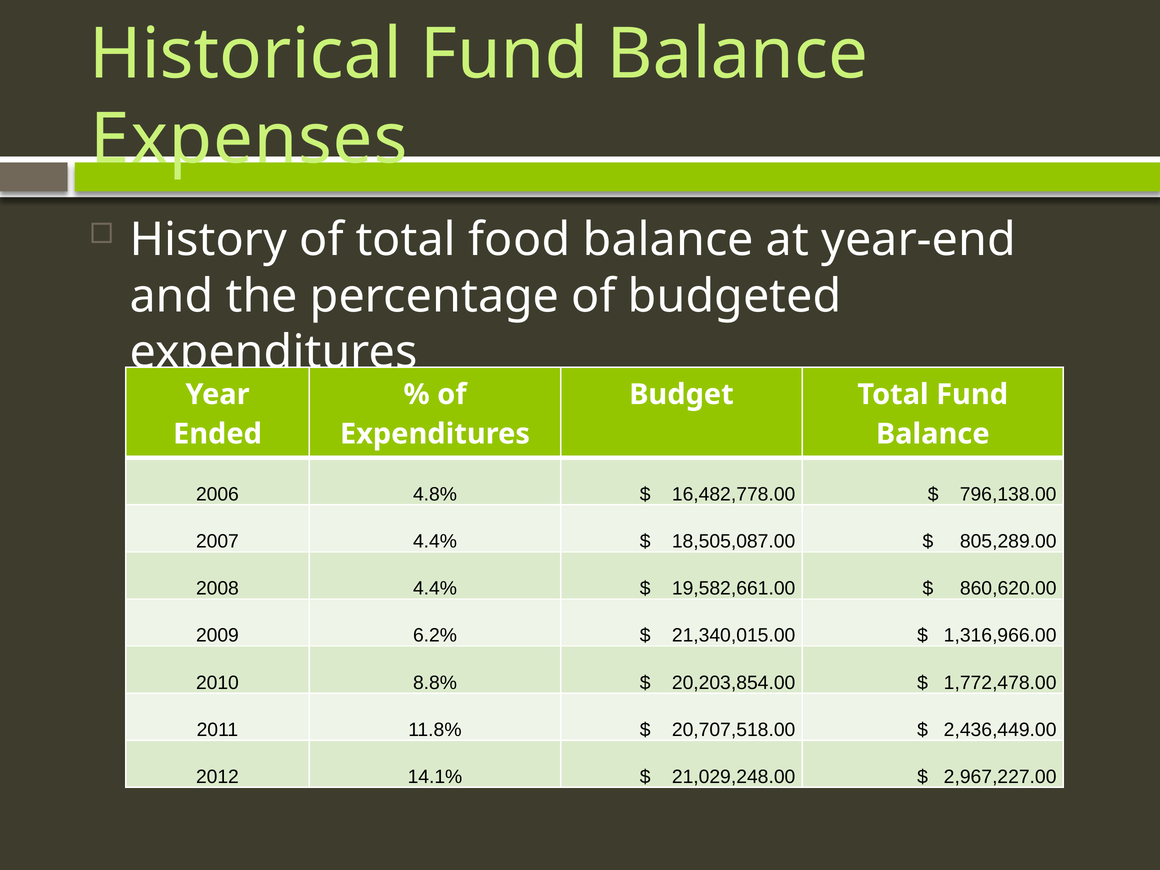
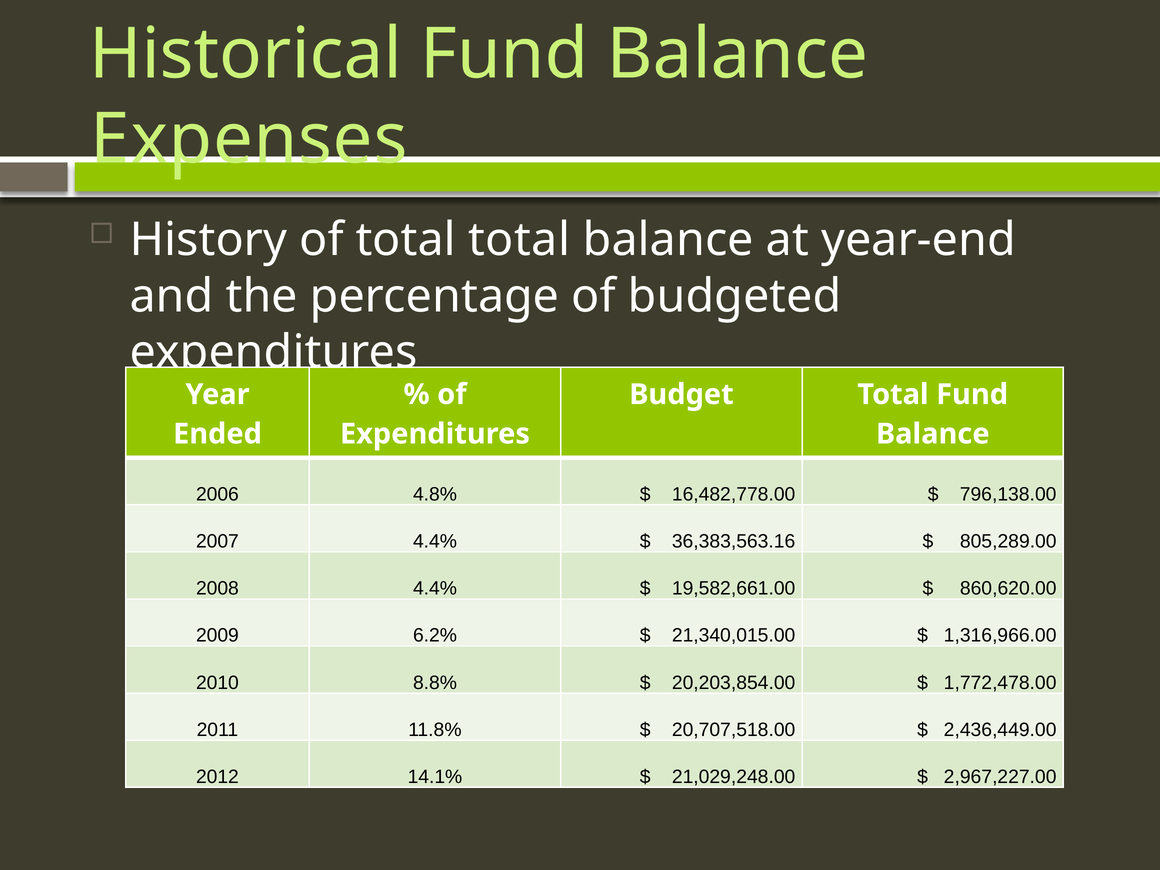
total food: food -> total (519, 240)
18,505,087.00: 18,505,087.00 -> 36,383,563.16 (734, 542)
